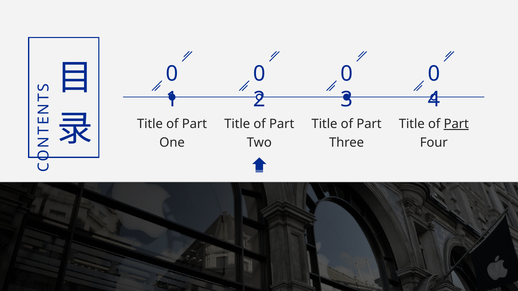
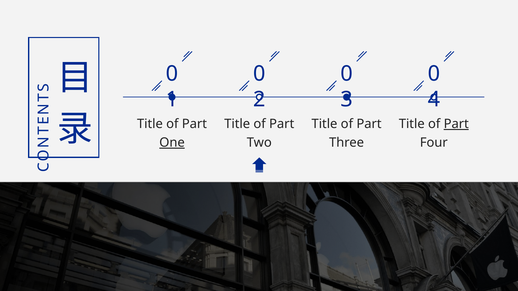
One underline: none -> present (172, 143)
